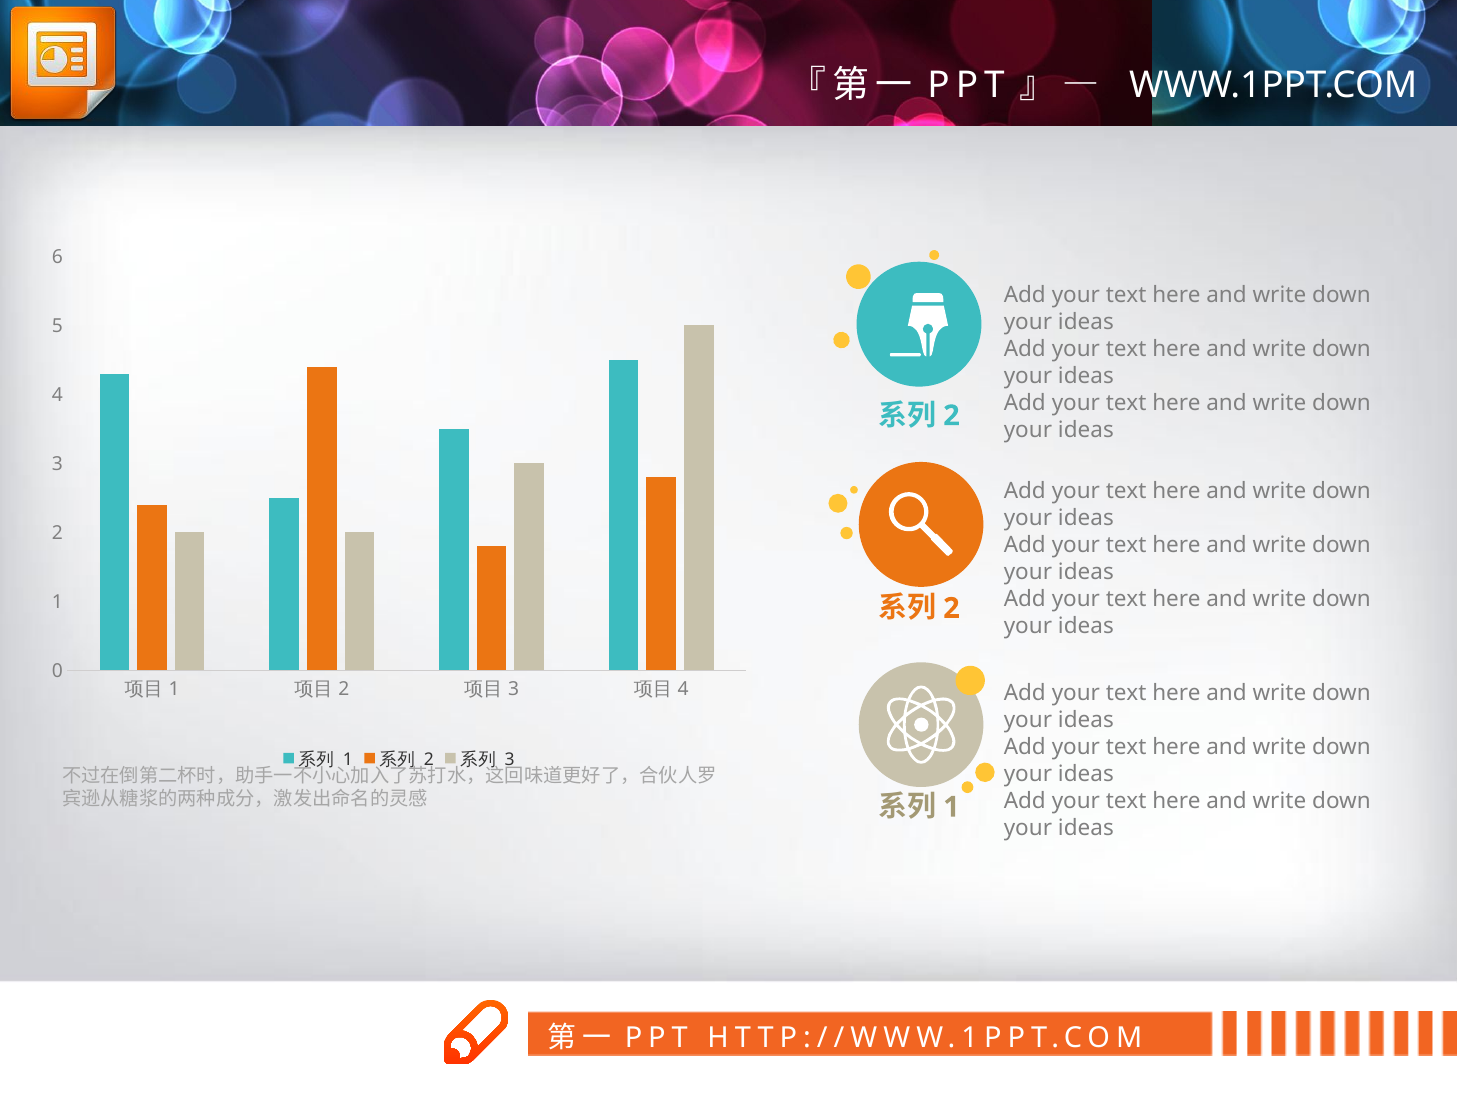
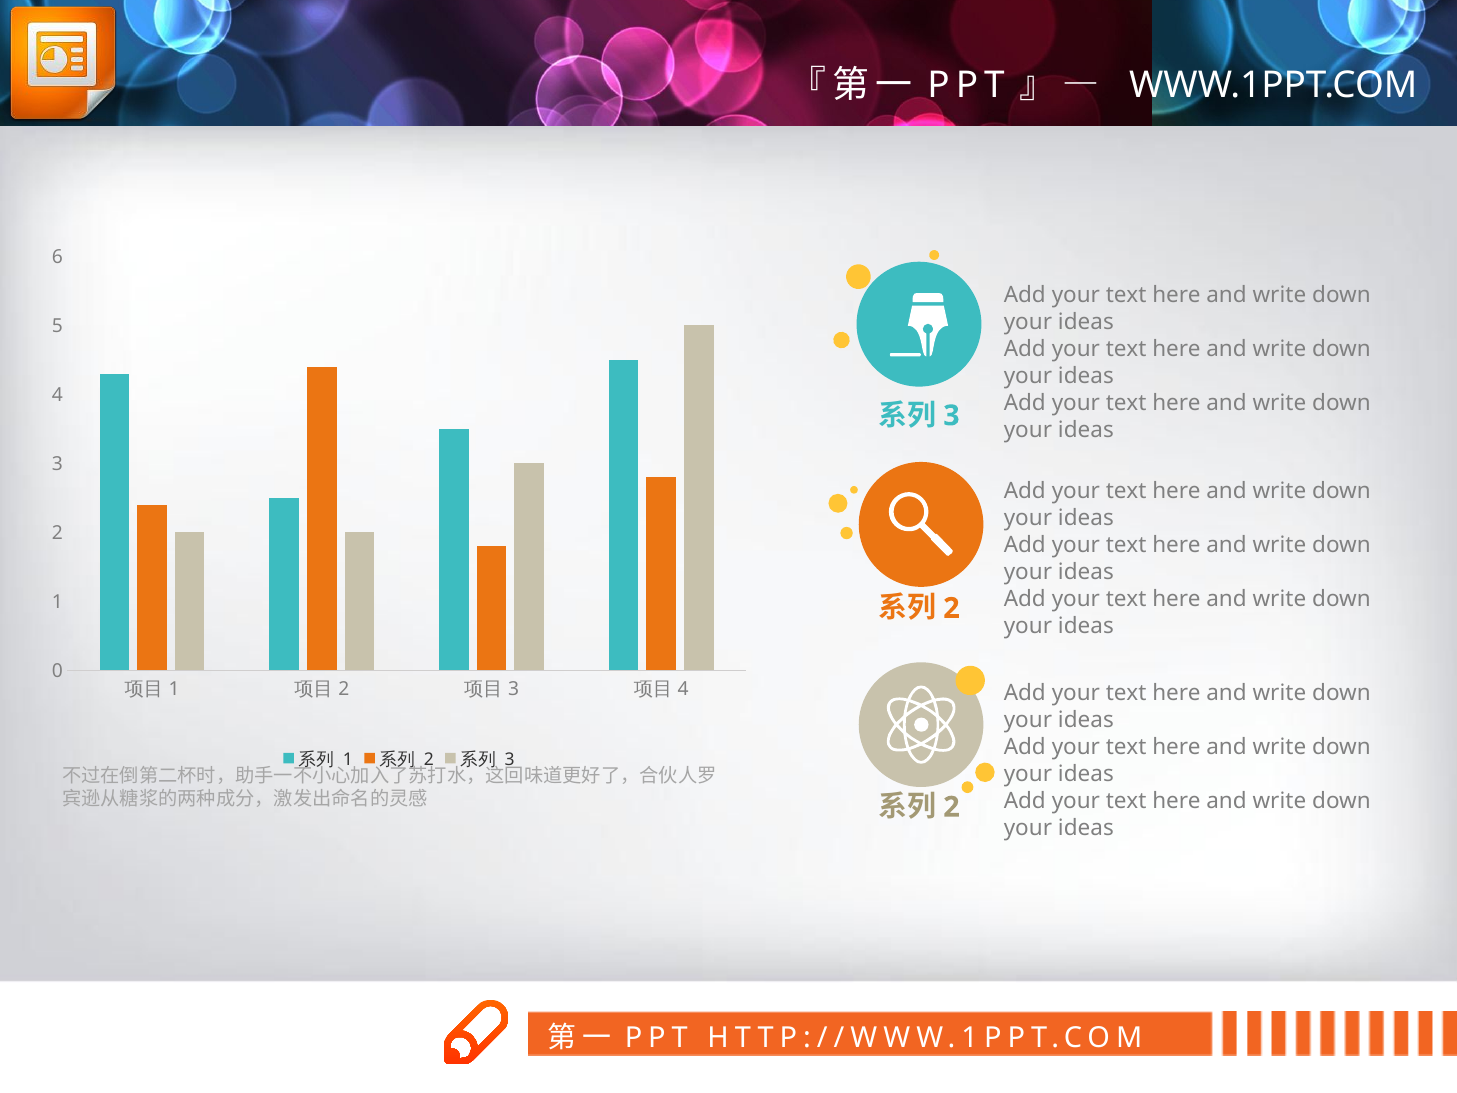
2: 2 -> 3 (951, 416)
1: 1 -> 2 (951, 807)
